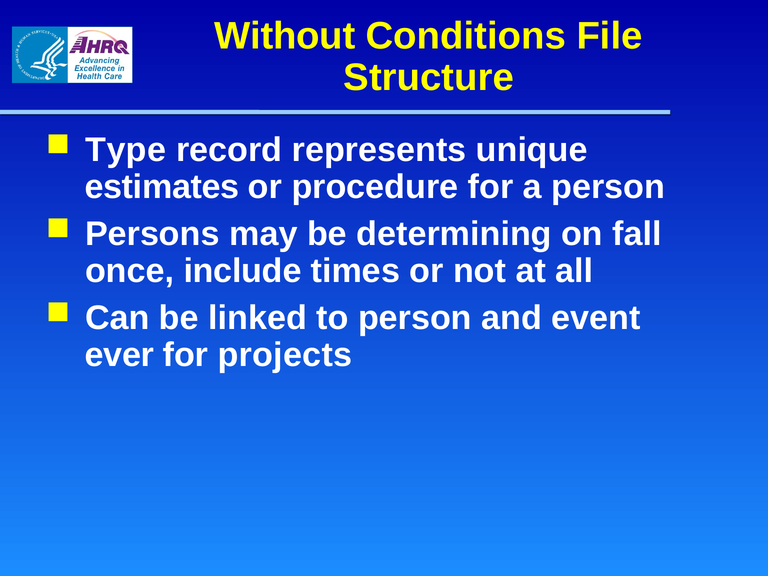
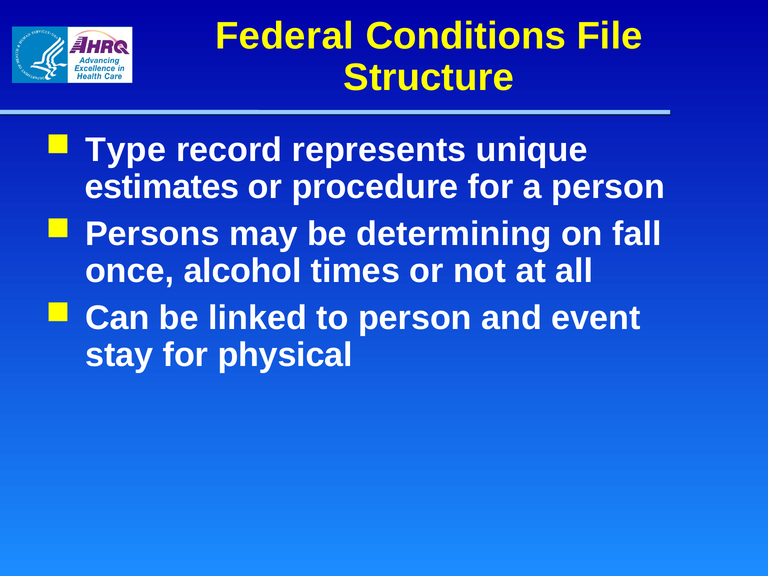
Without: Without -> Federal (285, 36)
include: include -> alcohol (243, 271)
ever: ever -> stay (119, 355)
projects: projects -> physical (285, 355)
